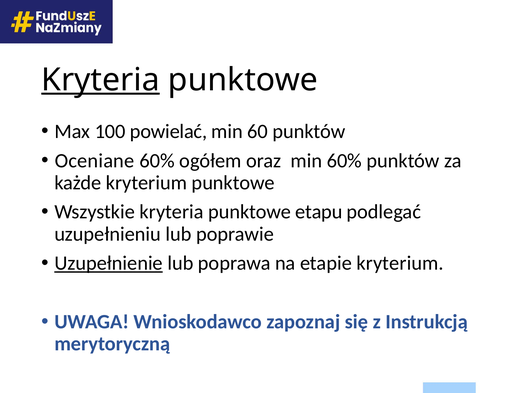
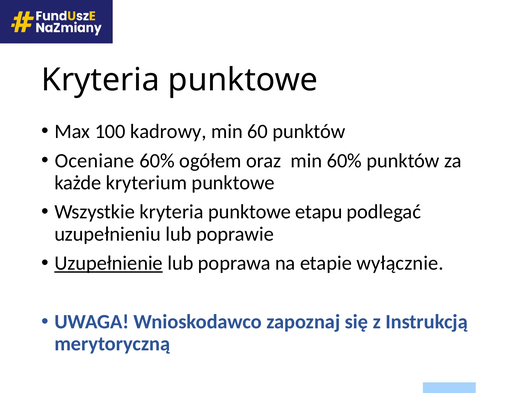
Kryteria underline: present -> none (100, 80)
powielać: powielać -> kadrowy (168, 131)
etapie kryterium: kryterium -> wyłącznie (400, 263)
